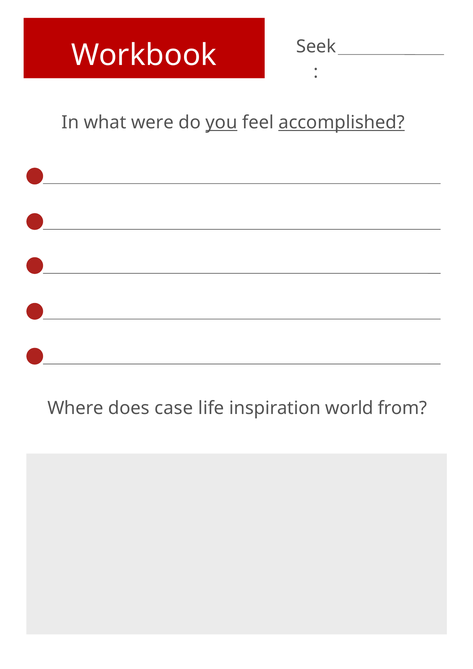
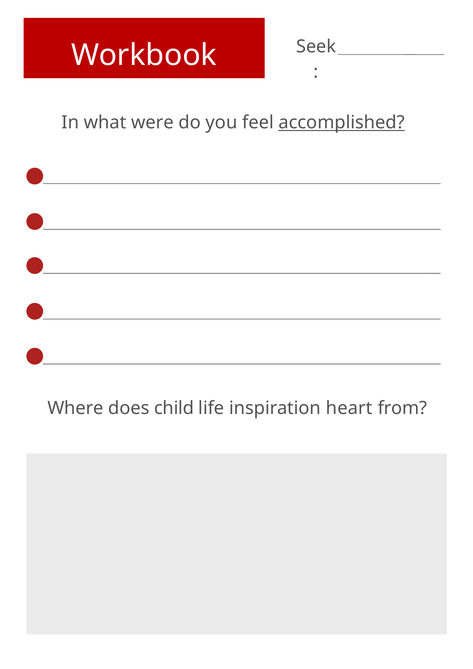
you underline: present -> none (221, 123)
case: case -> child (174, 408)
world: world -> heart (349, 408)
